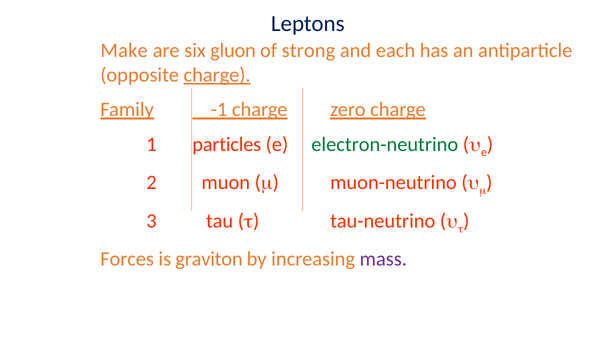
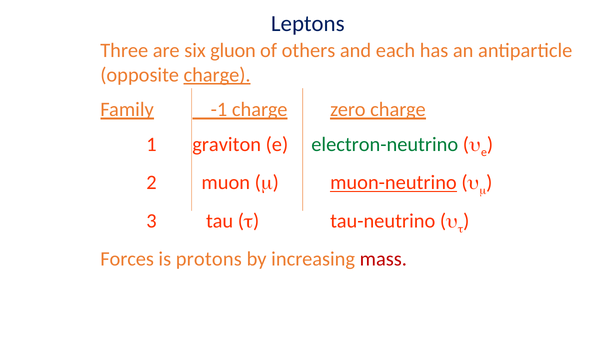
Make: Make -> Three (124, 50)
strong: strong -> others (309, 50)
particles: particles -> graviton (227, 144)
muon-neutrino underline: none -> present (393, 183)
graviton: graviton -> protons (209, 259)
mass colour: purple -> red (383, 259)
